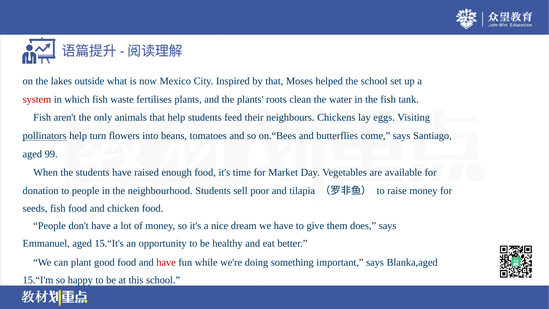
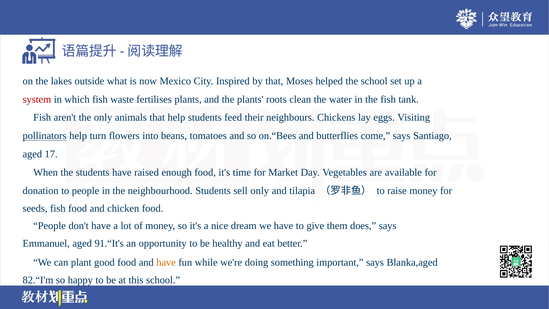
99: 99 -> 17 (51, 154)
sell poor: poor -> only (260, 191)
15.“It's: 15.“It's -> 91.“It's (109, 243)
have colour: red -> orange (166, 262)
15.“I'm: 15.“I'm -> 82.“I'm (38, 280)
